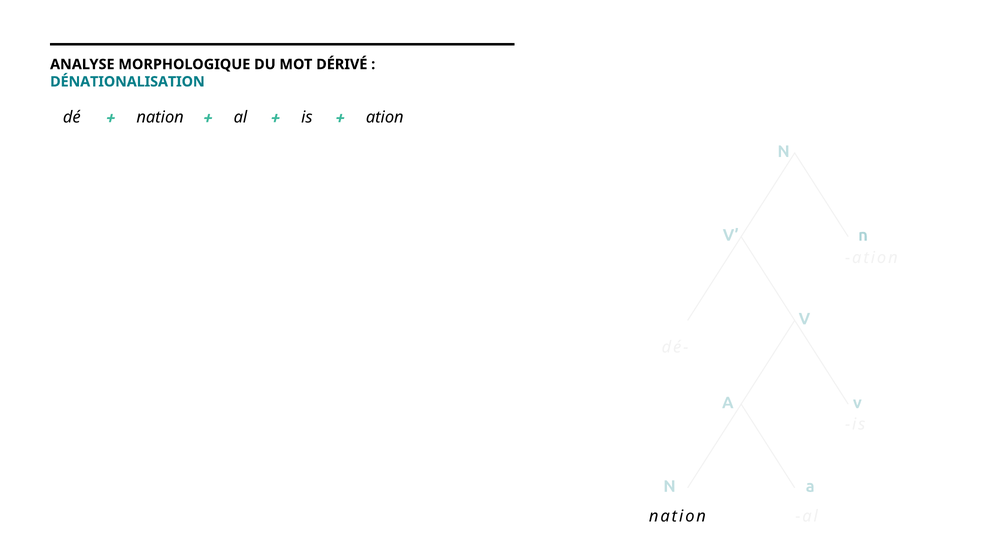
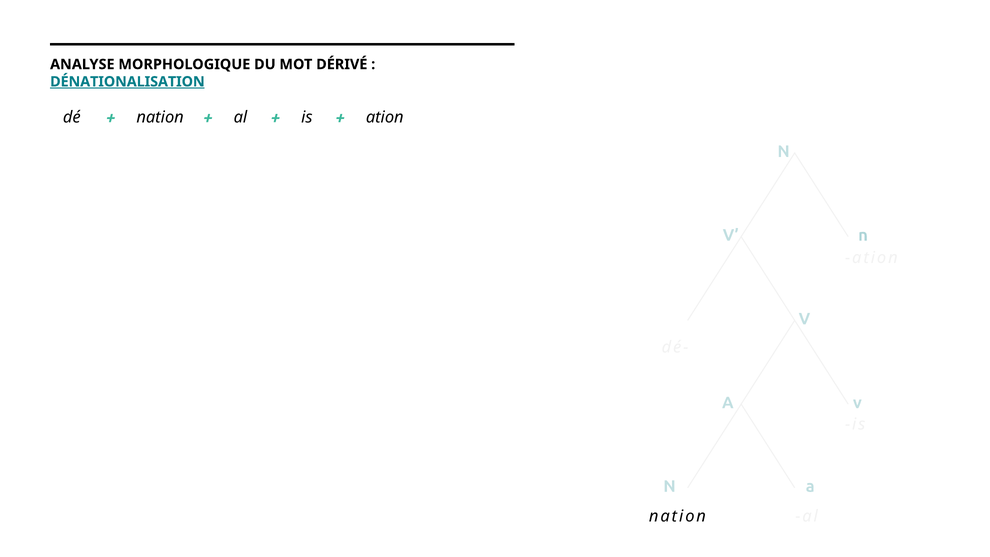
DÉNATIONALISATION underline: none -> present (127, 82)
